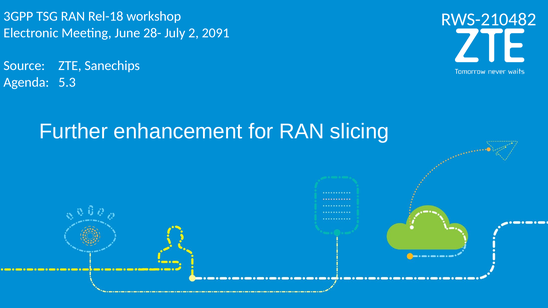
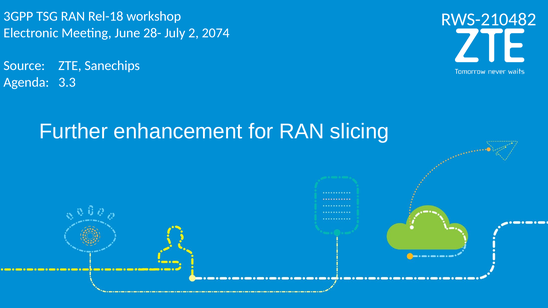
2091: 2091 -> 2074 (216, 33)
5.3: 5.3 -> 3.3 (67, 82)
